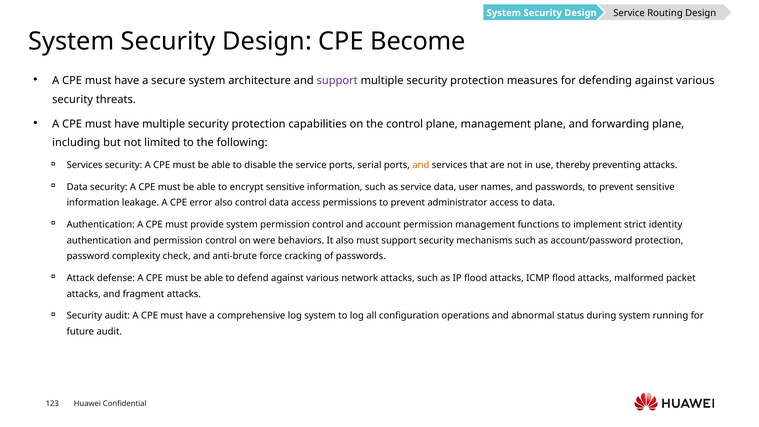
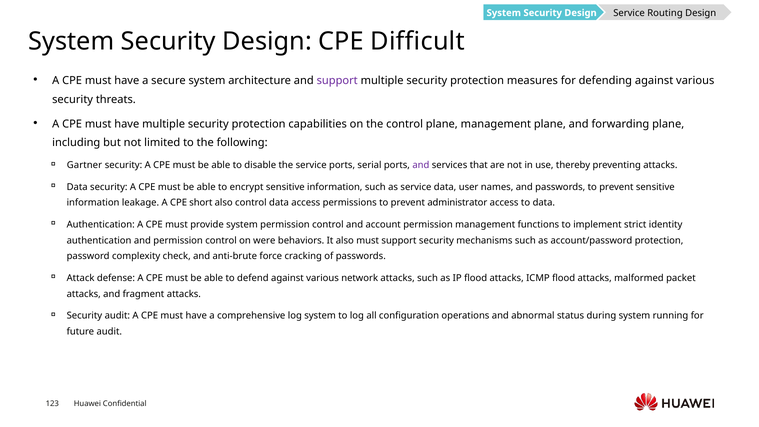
Become: Become -> Difficult (418, 41)
Services: Services -> Gartner (84, 165)
and colour: orange -> purple (421, 165)
error: error -> short (201, 203)
